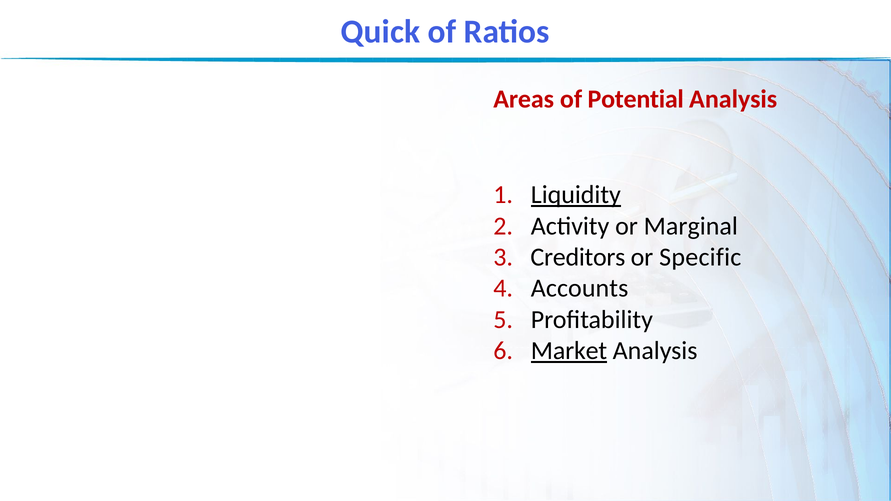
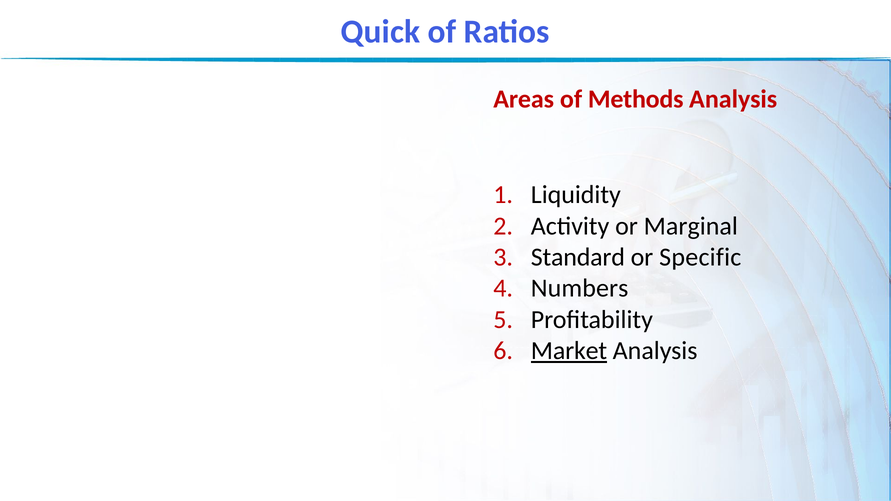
Potential: Potential -> Methods (636, 99)
Liquidity underline: present -> none (576, 195)
Creditors: Creditors -> Standard (578, 257)
Accounts: Accounts -> Numbers (580, 289)
